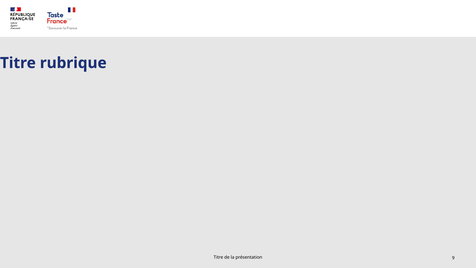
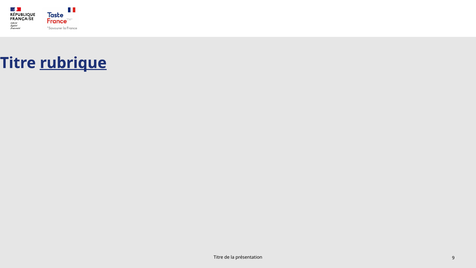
rubrique underline: none -> present (73, 63)
